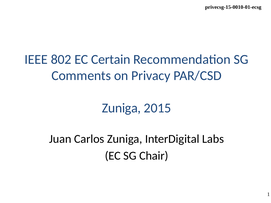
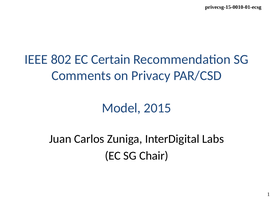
Zuniga: Zuniga -> Model (121, 108)
